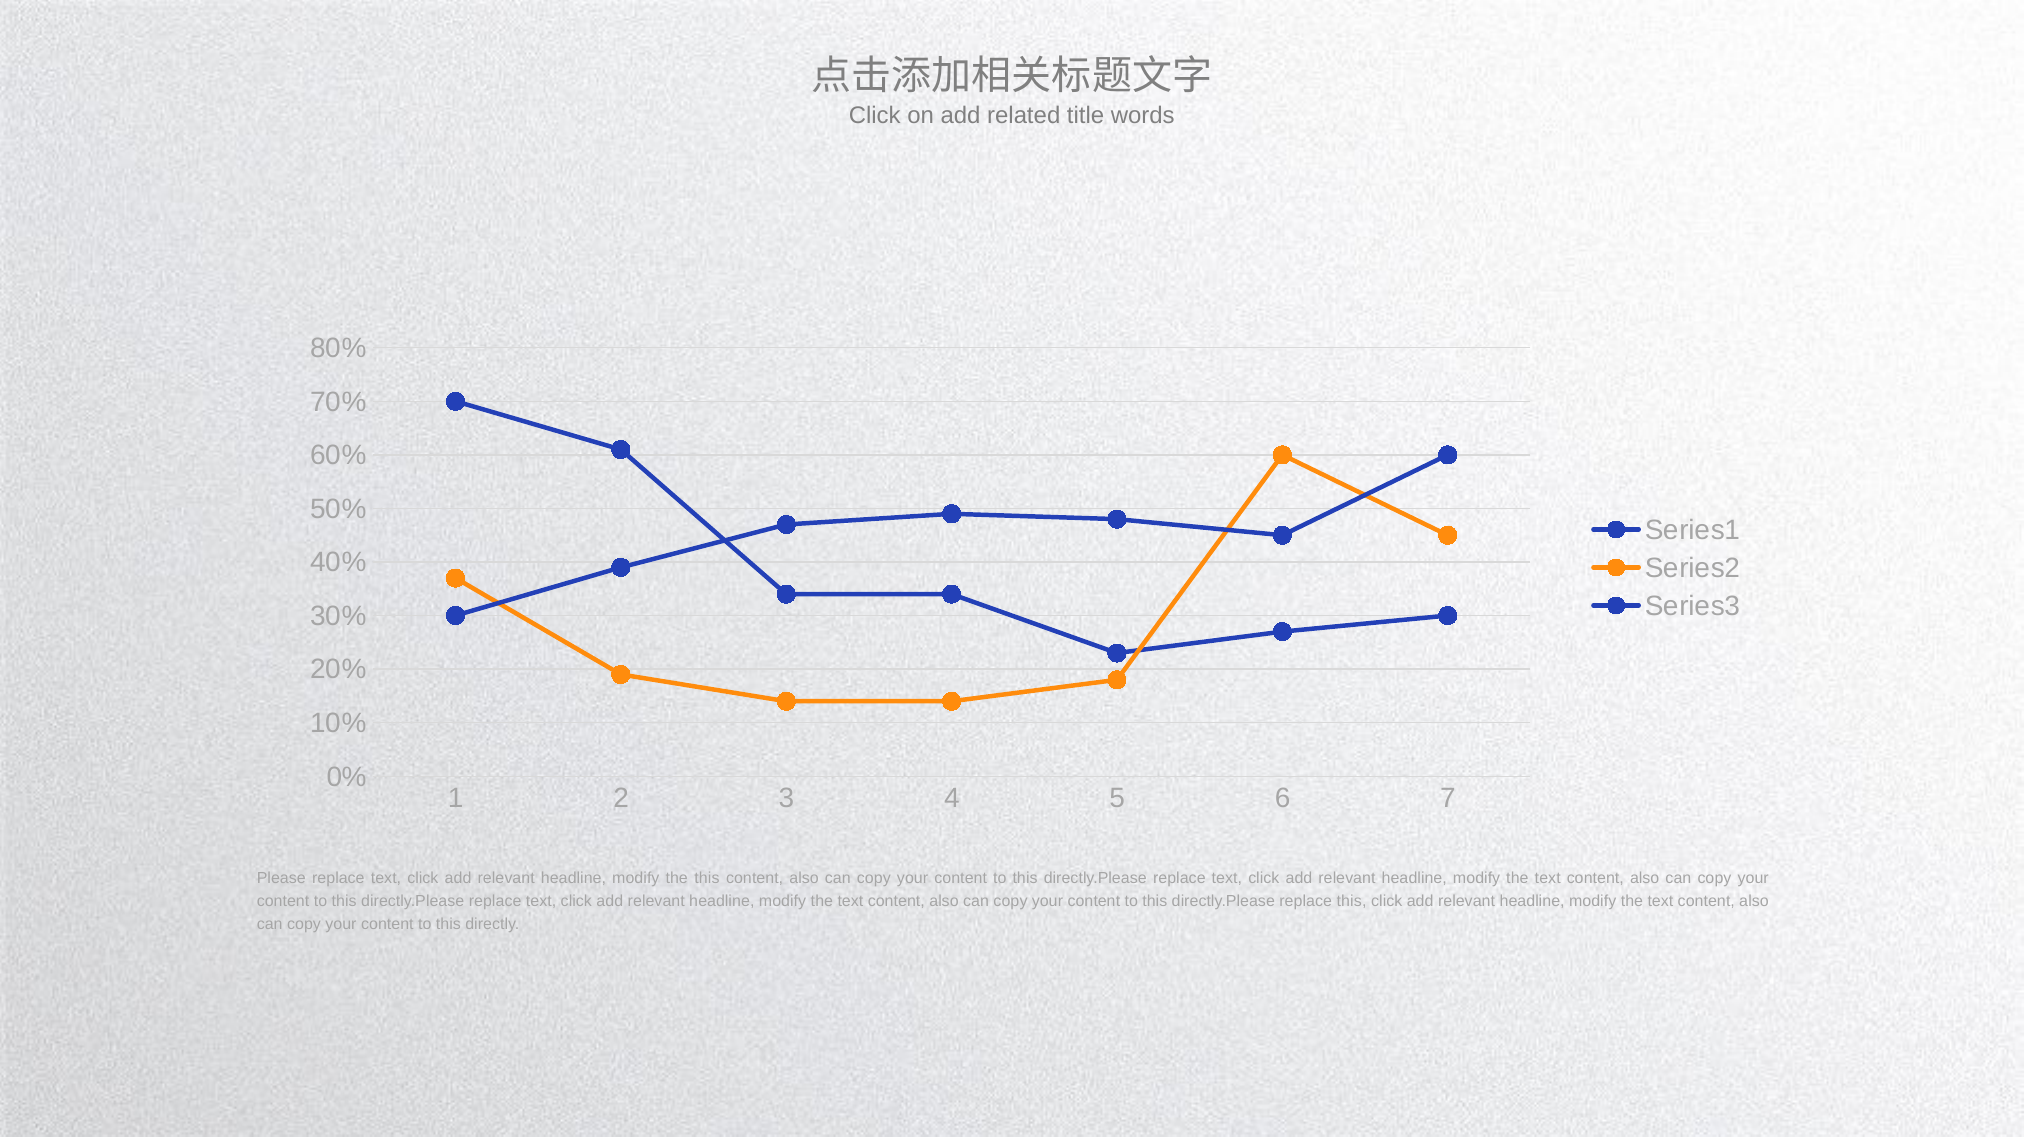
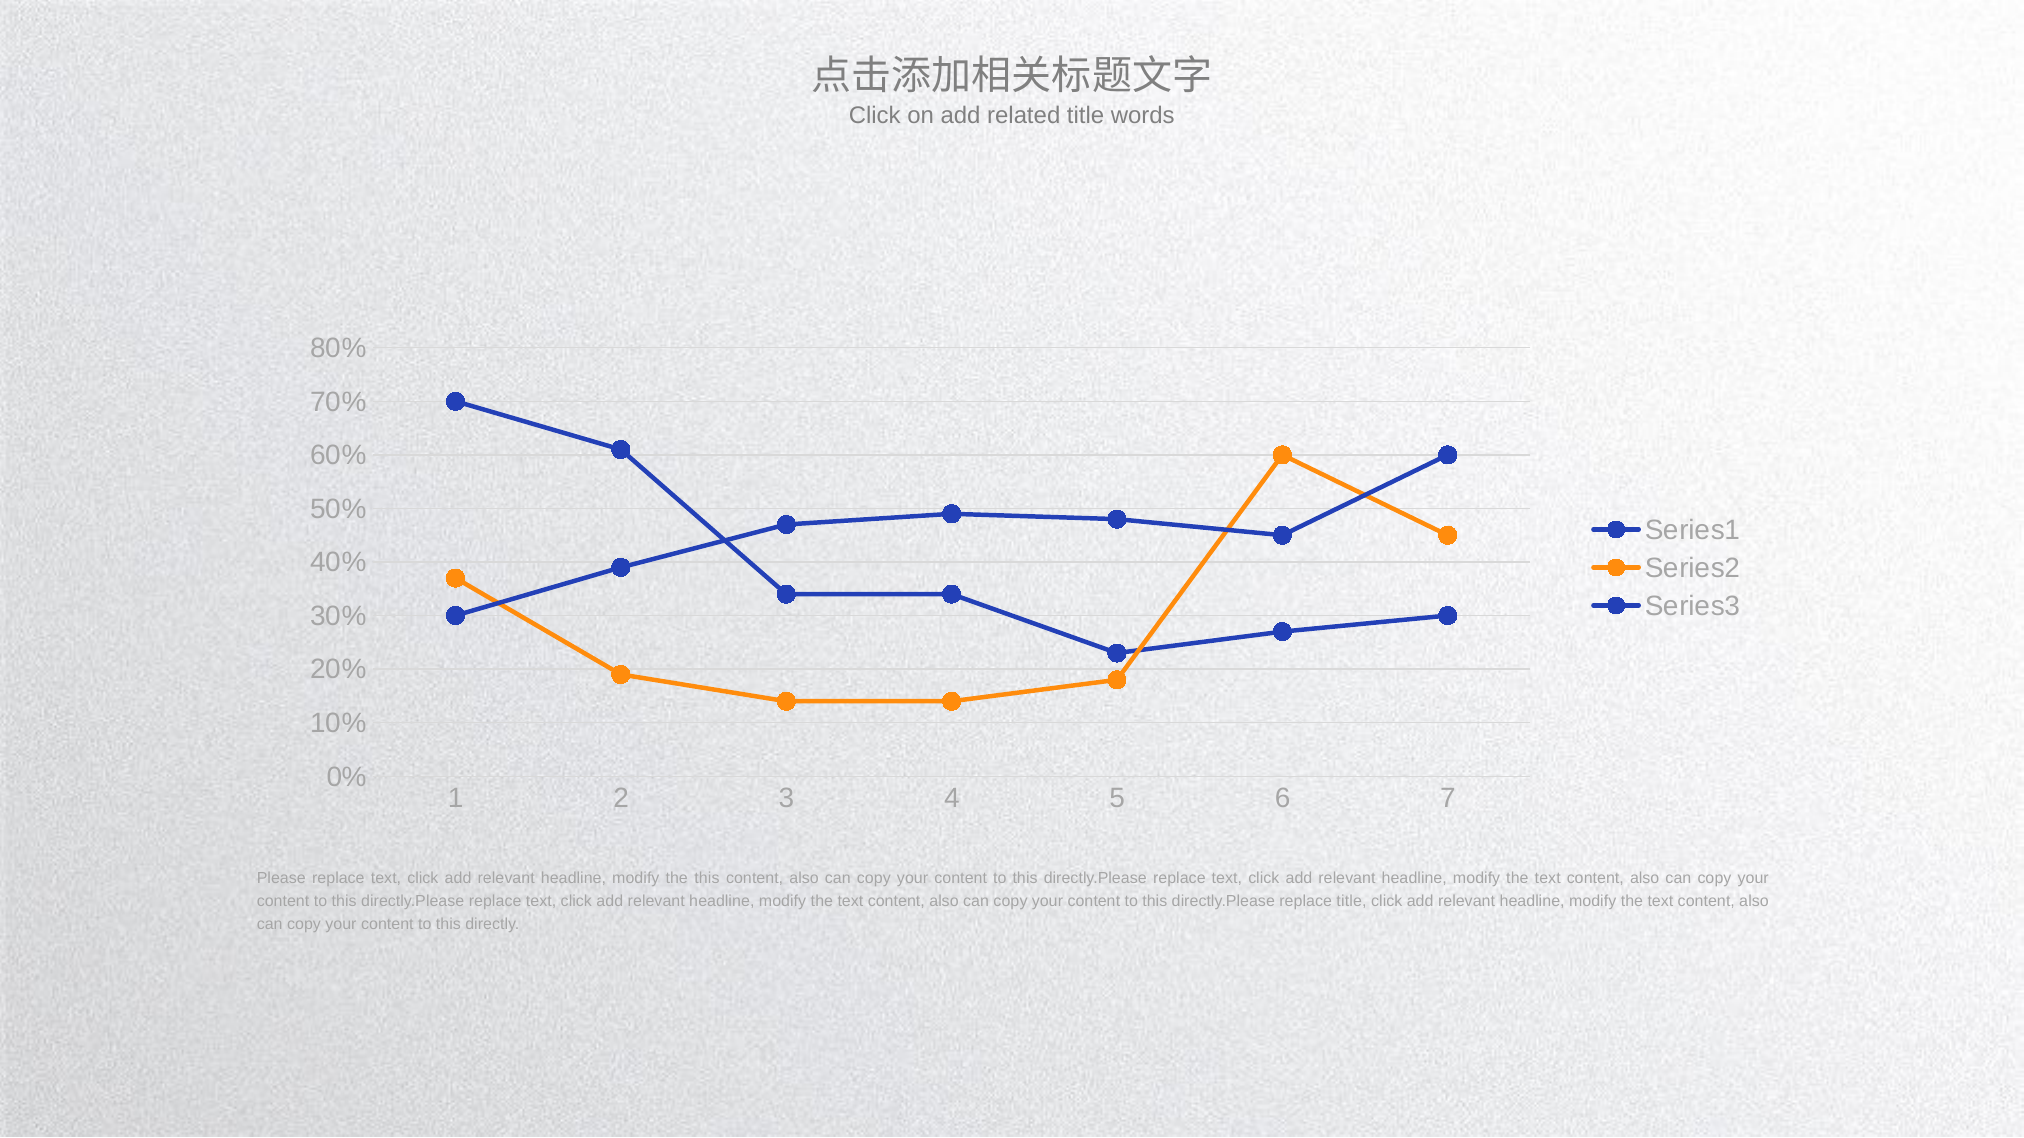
replace this: this -> title (1352, 901)
